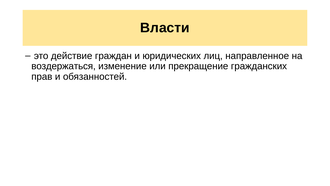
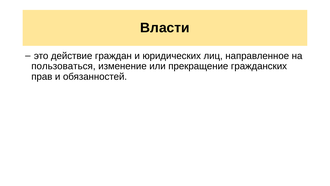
воздержаться: воздержаться -> пользоваться (63, 66)
